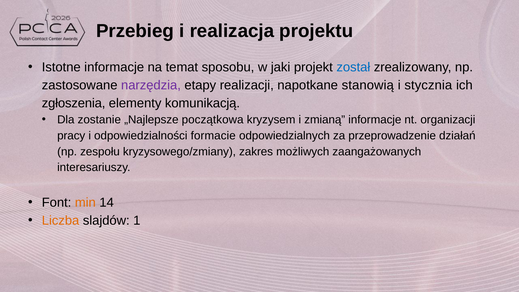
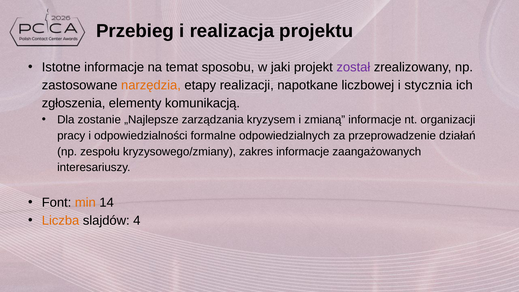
został colour: blue -> purple (353, 67)
narzędzia colour: purple -> orange (151, 85)
stanowią: stanowią -> liczbowej (368, 85)
początkowa: początkowa -> zarządzania (213, 120)
formacie: formacie -> formalne (213, 136)
zakres możliwych: możliwych -> informacje (303, 152)
1: 1 -> 4 (137, 220)
